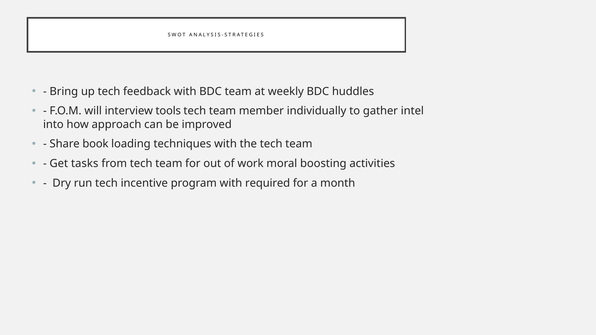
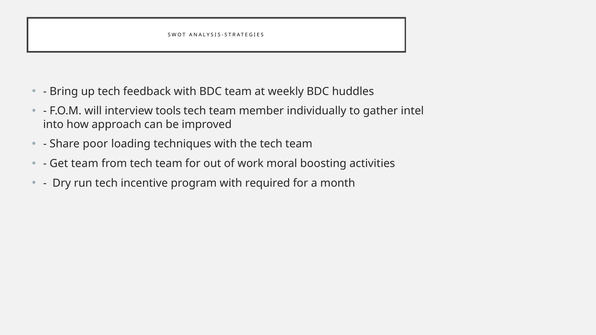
book: book -> poor (95, 144)
Get tasks: tasks -> team (85, 164)
